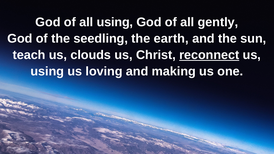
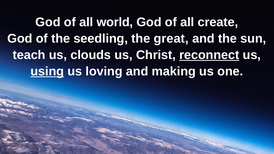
all using: using -> world (115, 22)
gently: gently -> create (218, 22)
earth: earth -> great (171, 39)
using underline: none -> present (47, 71)
